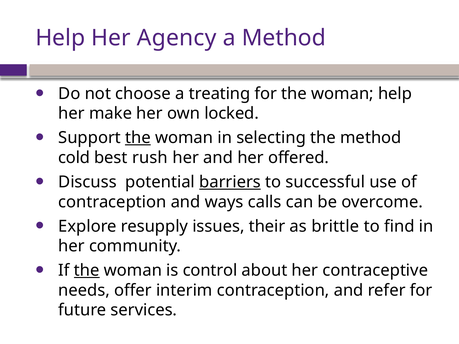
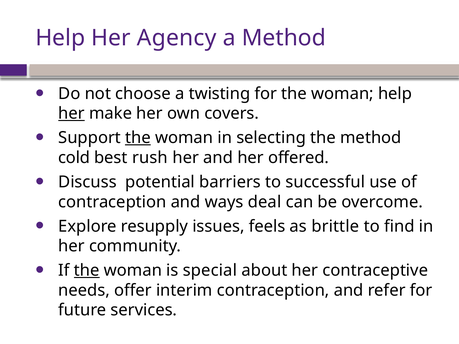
treating: treating -> twisting (220, 94)
her underline: none -> present (72, 114)
locked: locked -> covers (232, 114)
barriers underline: present -> none (230, 182)
calls: calls -> deal (265, 202)
their: their -> feels (267, 226)
control: control -> special (210, 271)
